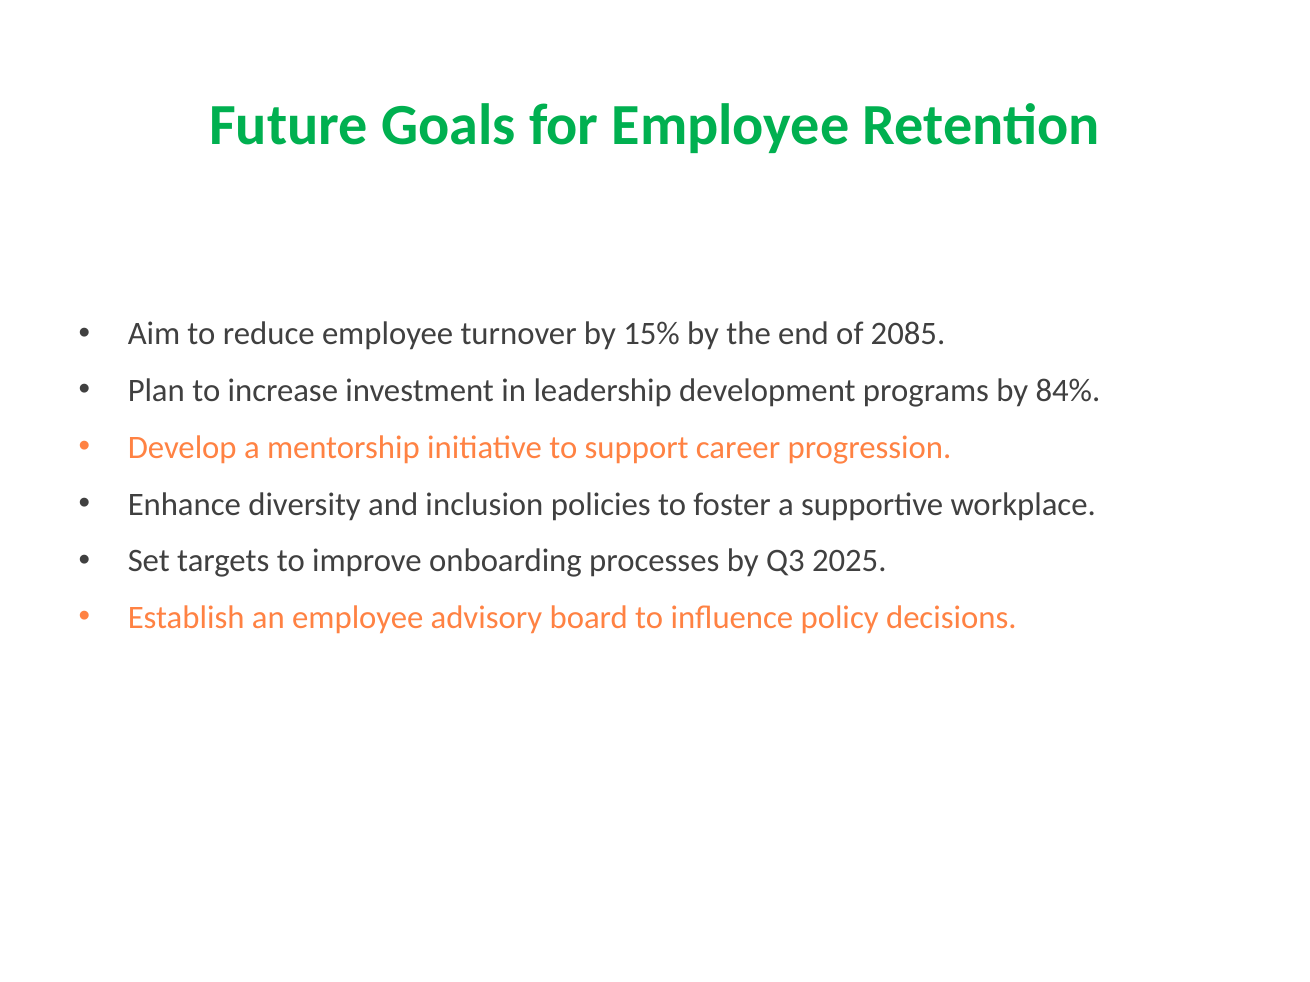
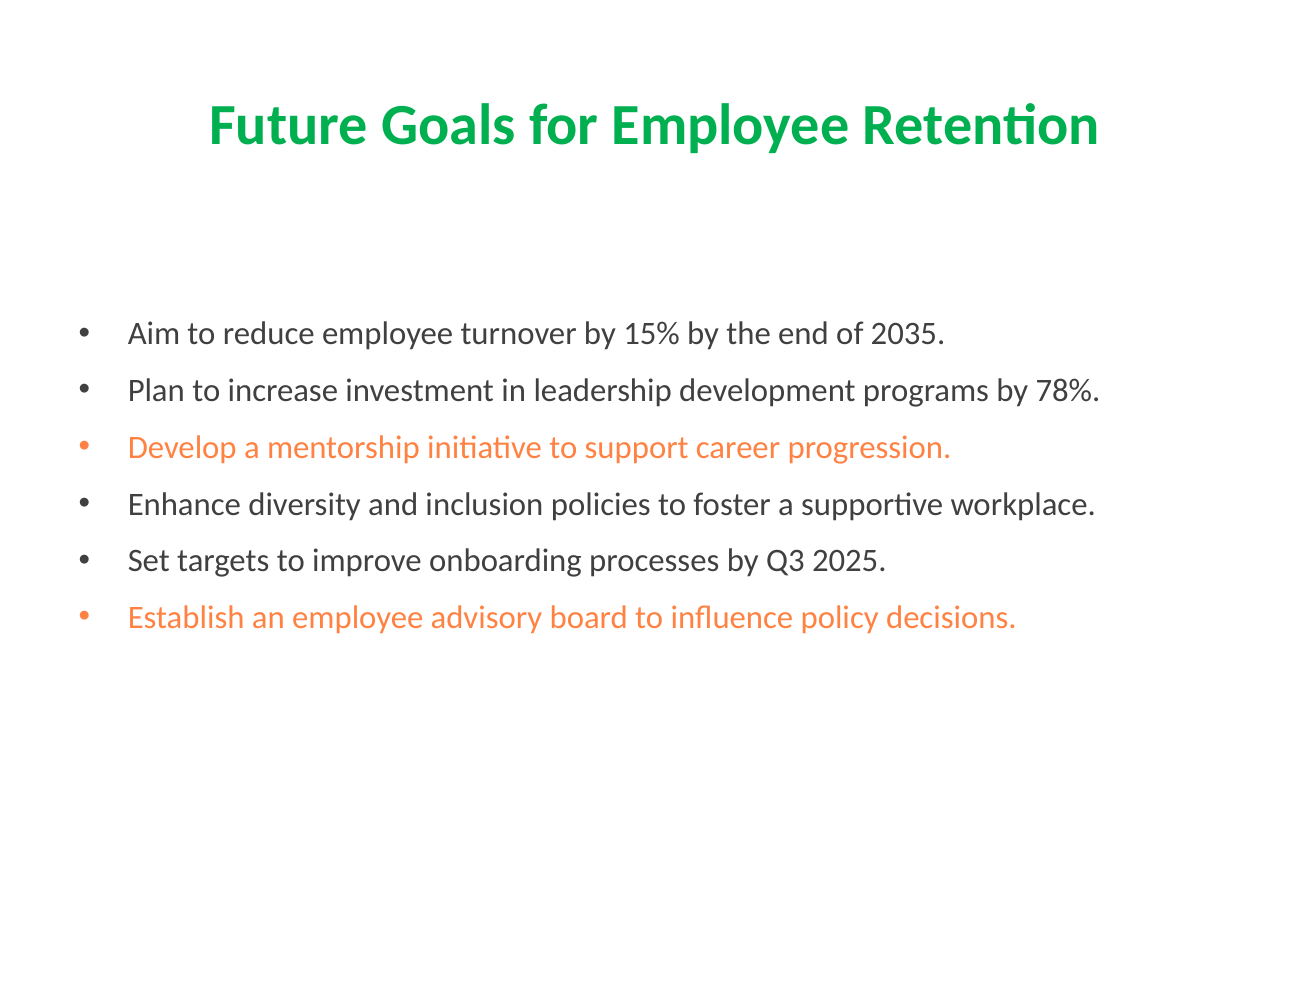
2085: 2085 -> 2035 (908, 334)
84%: 84% -> 78% (1068, 391)
